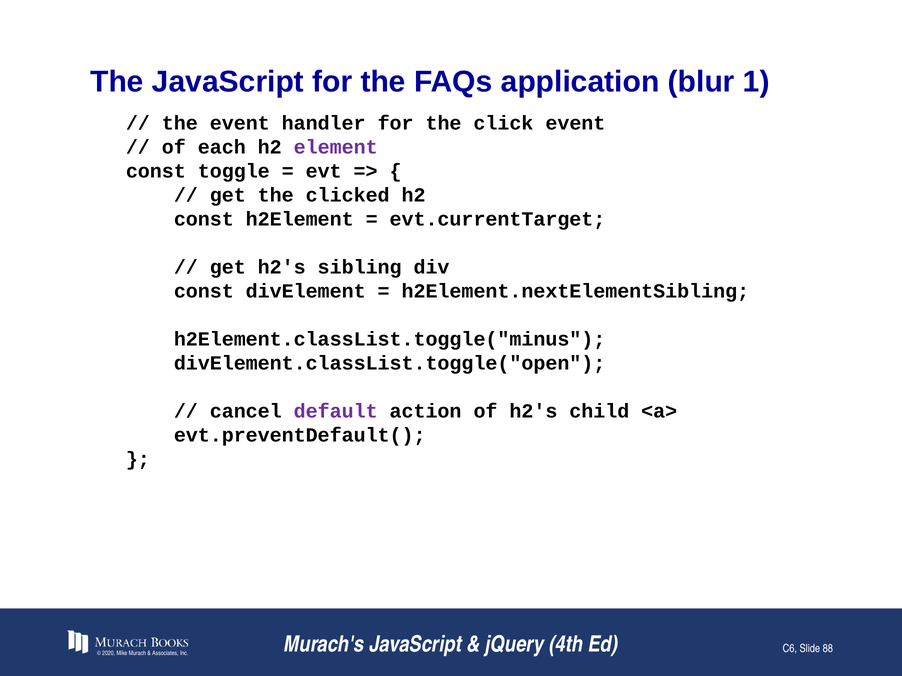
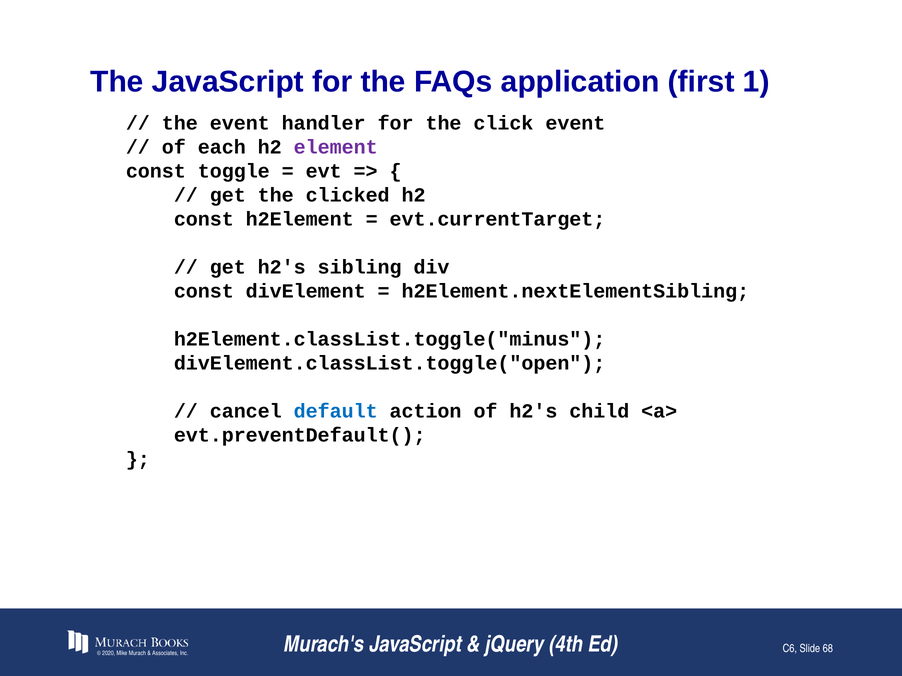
blur: blur -> first (701, 82)
default colour: purple -> blue (336, 412)
88: 88 -> 68 (828, 649)
